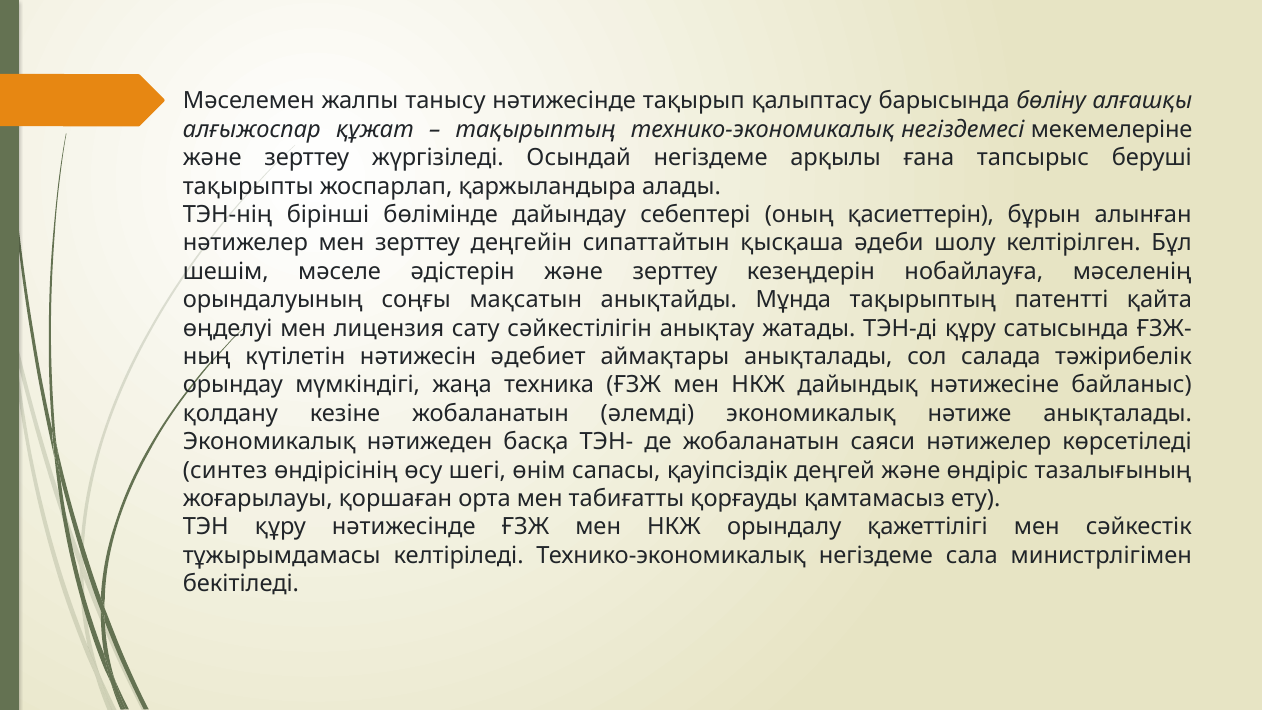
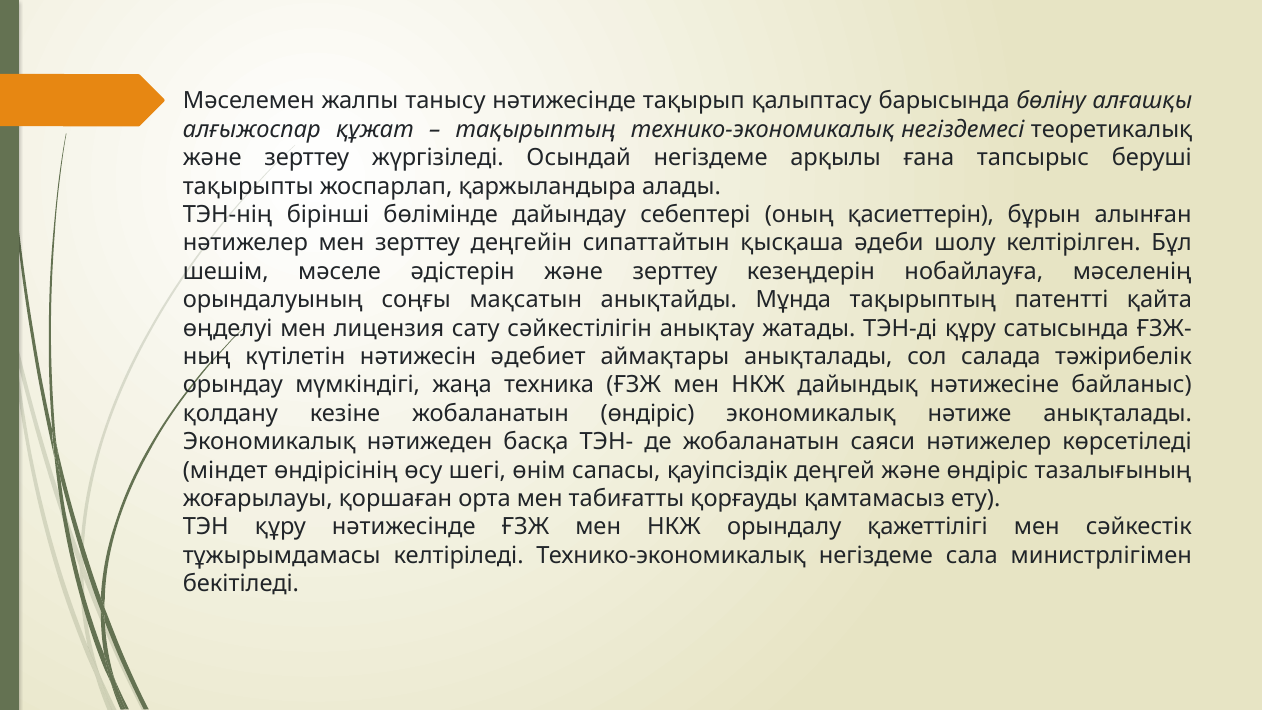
мекемелеріне: мекемелеріне -> теоретикалық (1112, 130)
жобаланатын әлемді: әлемді -> өндіріс (648, 413)
синтез: синтез -> міндет (225, 470)
